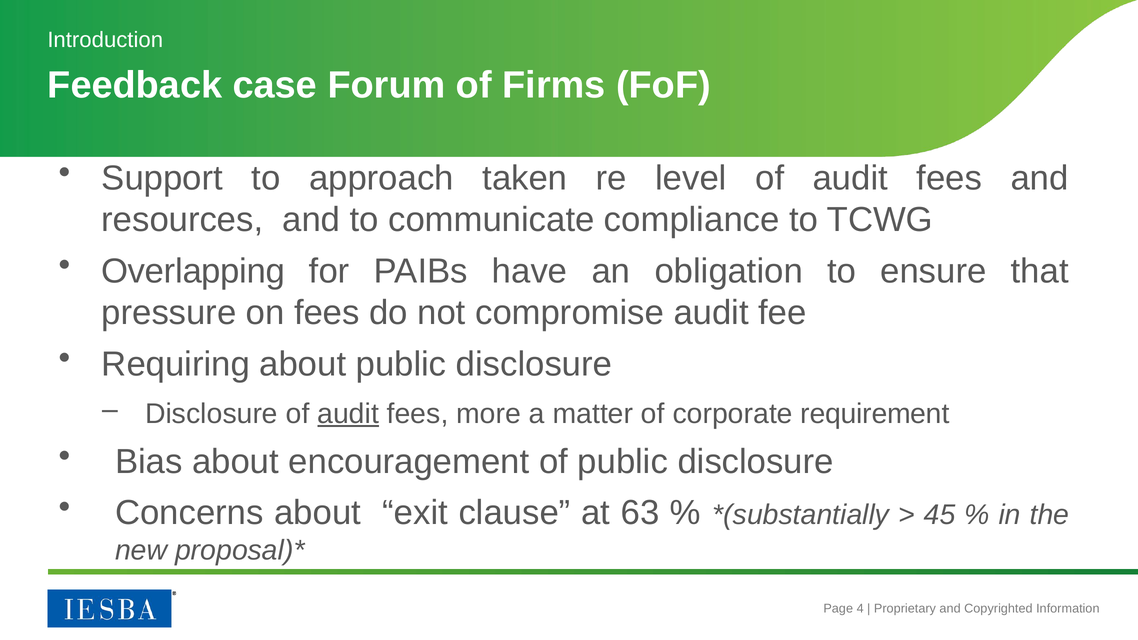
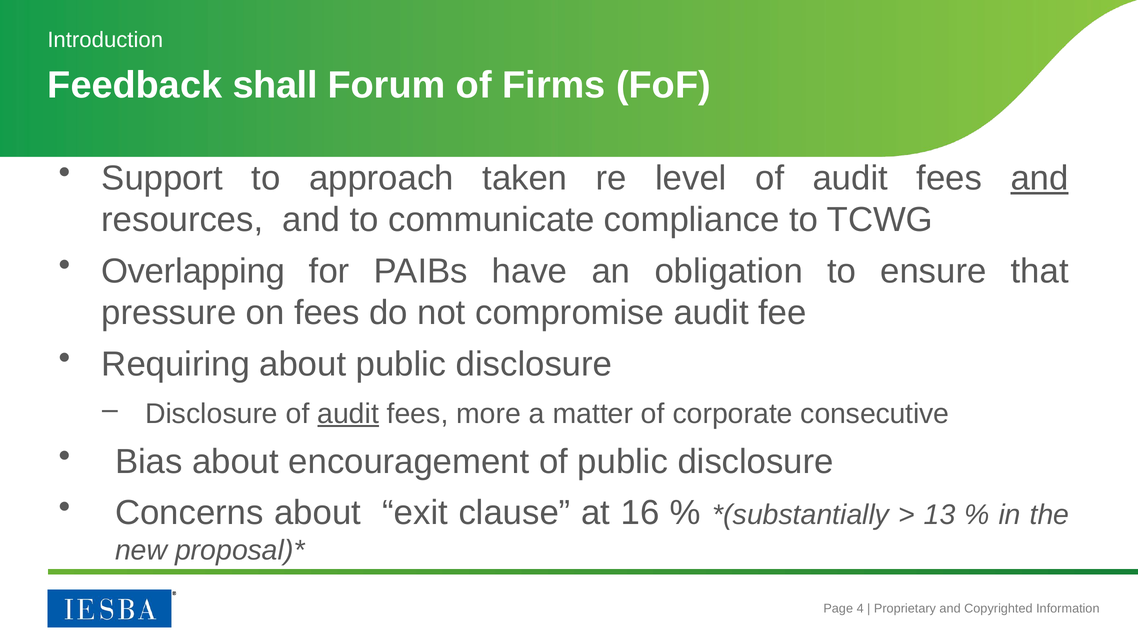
case: case -> shall (275, 85)
and underline: none -> present (1040, 178)
requirement: requirement -> consecutive (875, 414)
63: 63 -> 16 (640, 513)
45: 45 -> 13 (940, 515)
